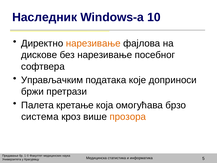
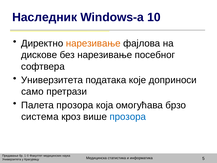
Управљачким: Управљачким -> Универзитета (52, 80)
бржи: бржи -> само (32, 91)
Палета кретање: кретање -> прозора (75, 105)
прозора colour: orange -> blue (128, 117)
